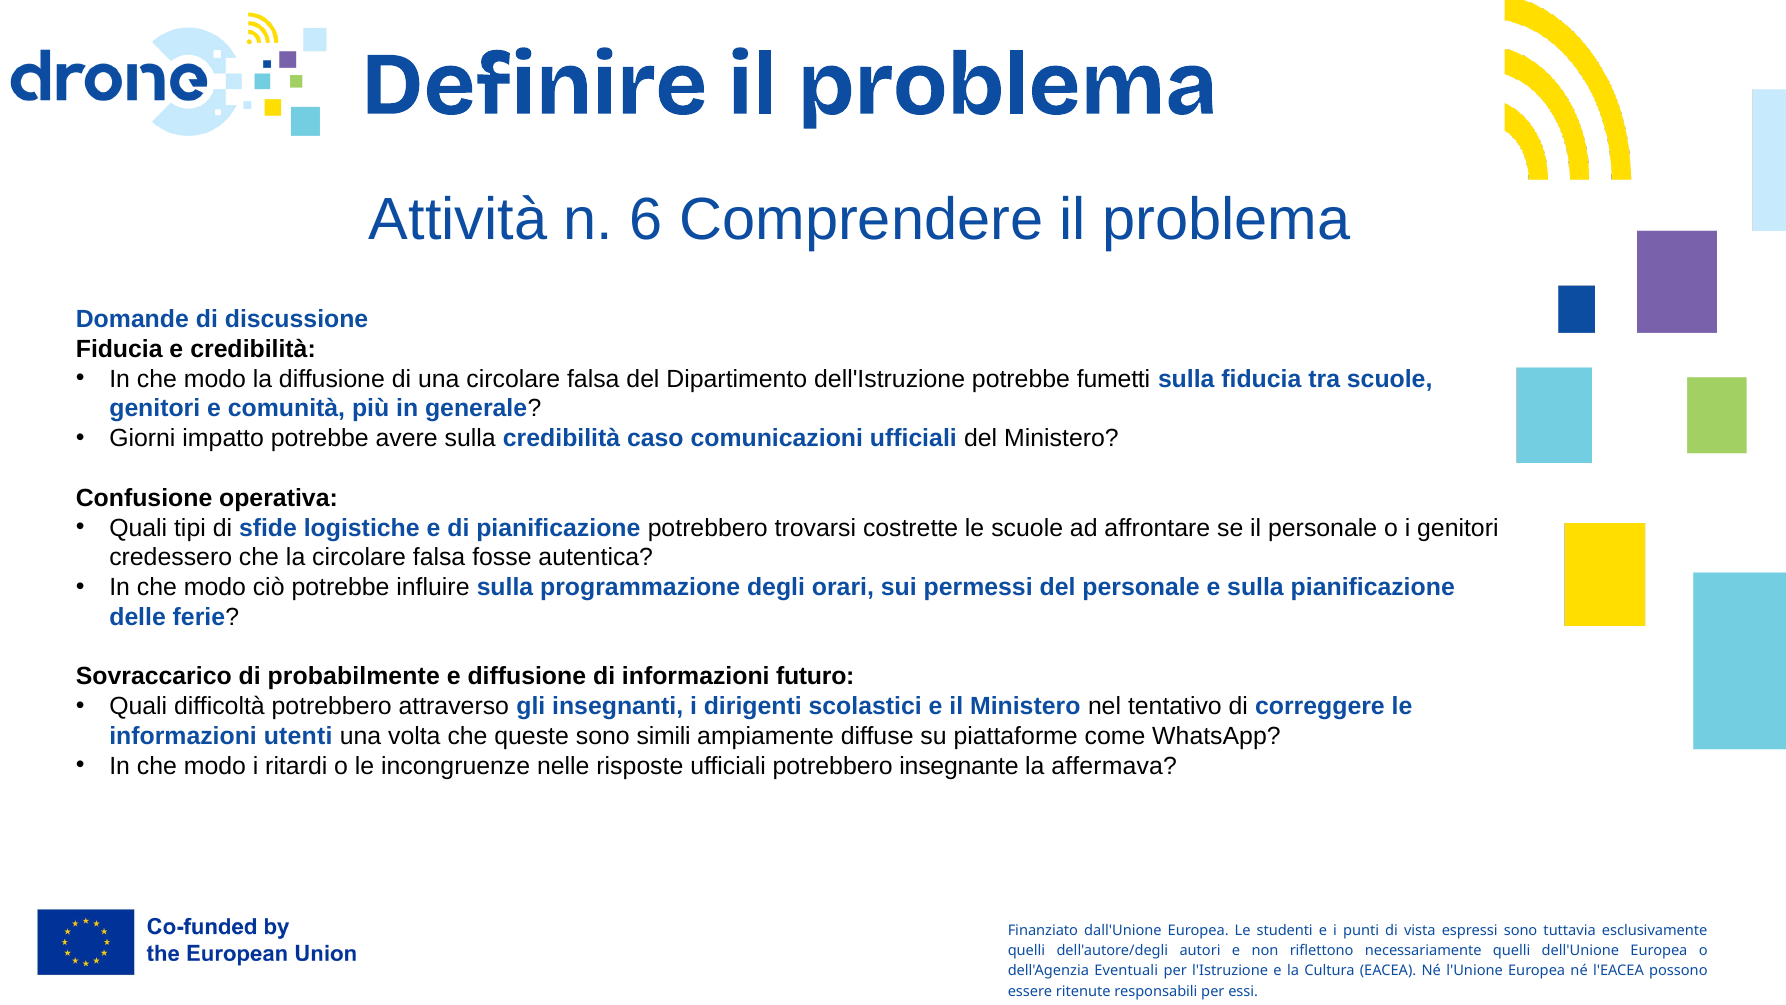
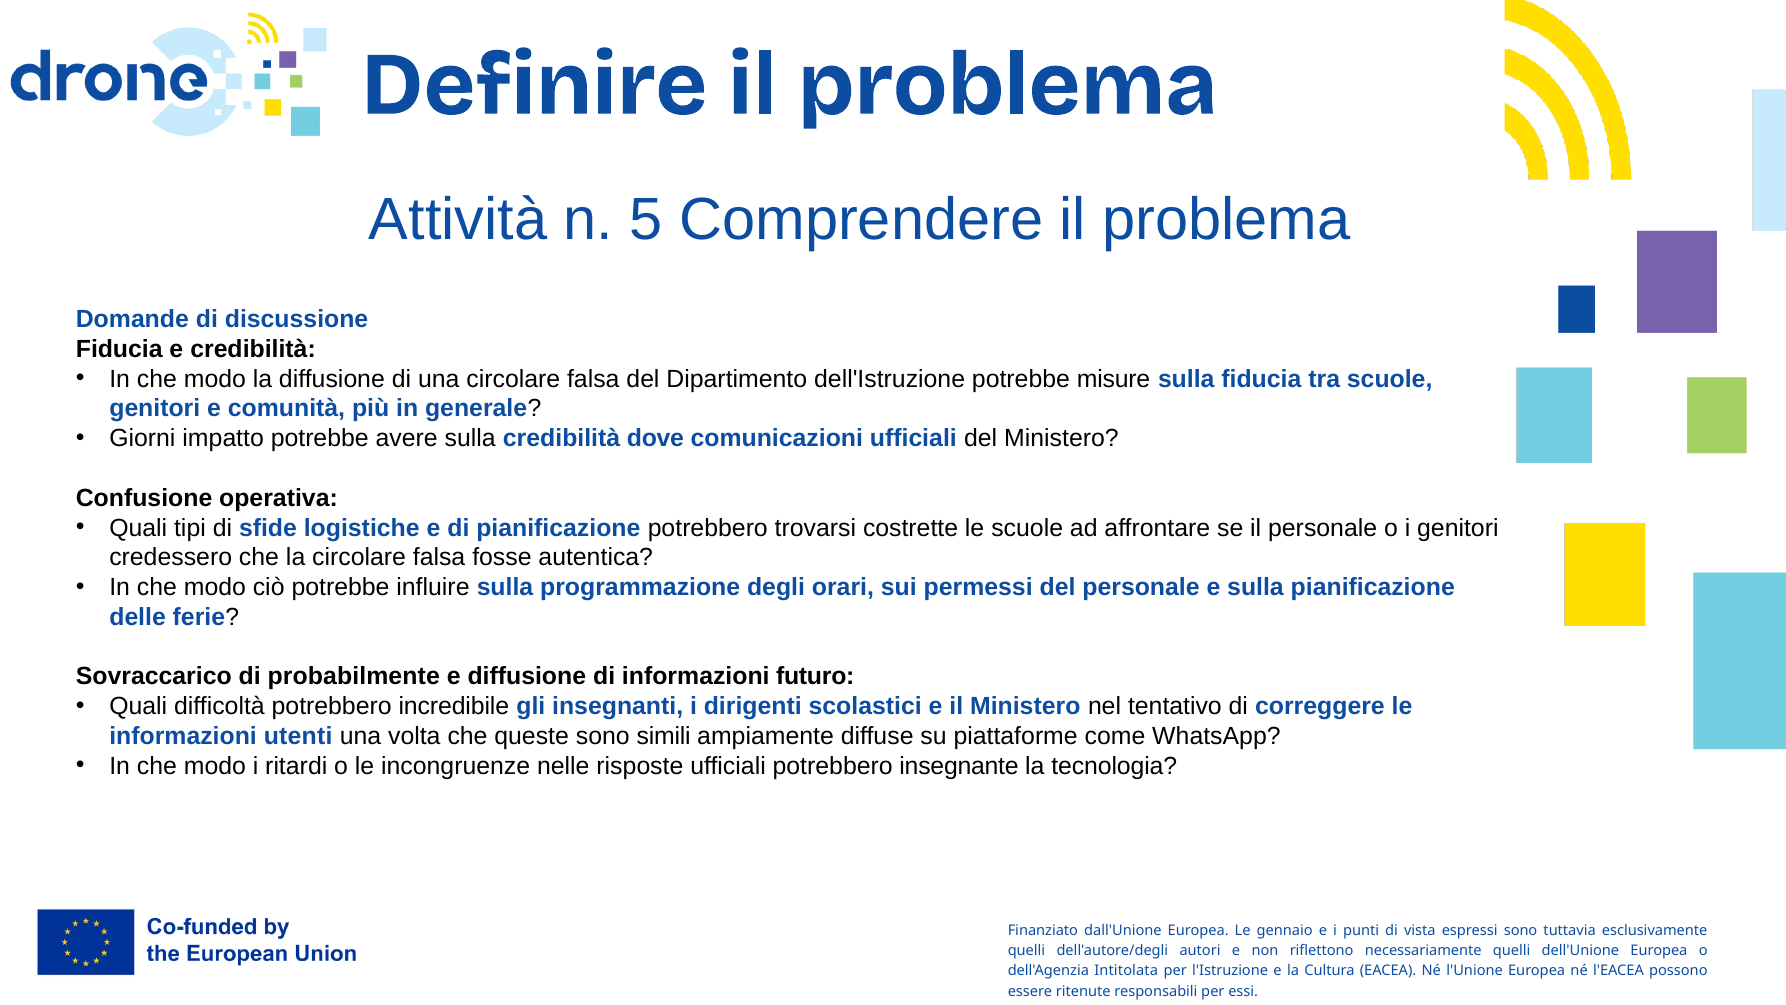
6: 6 -> 5 (646, 220)
fumetti: fumetti -> misure (1114, 379)
caso: caso -> dove (655, 438)
attraverso: attraverso -> incredibile (454, 706)
affermava: affermava -> tecnologia (1114, 766)
studenti: studenti -> gennaio (1285, 930)
Eventuali: Eventuali -> Intitolata (1126, 971)
